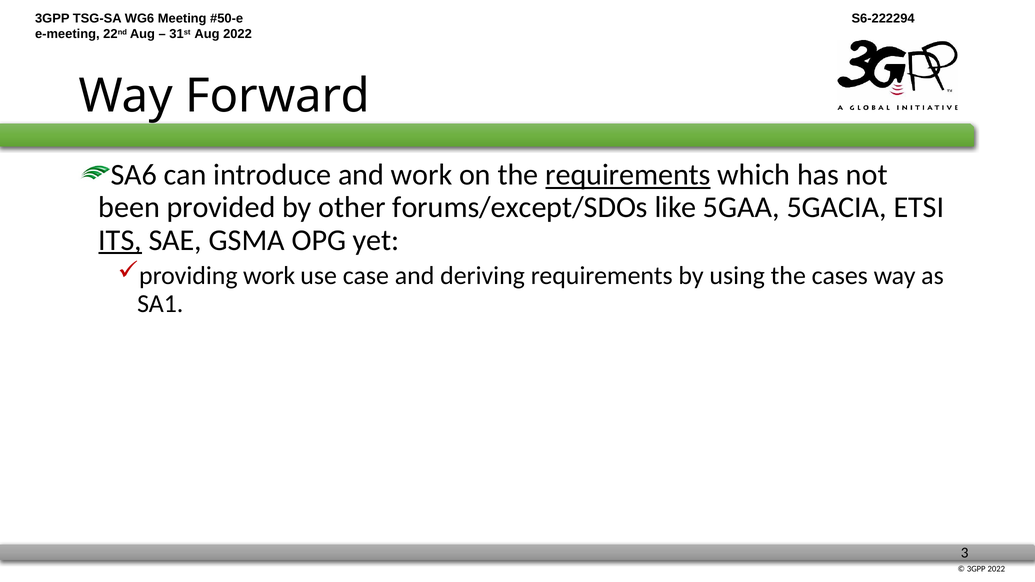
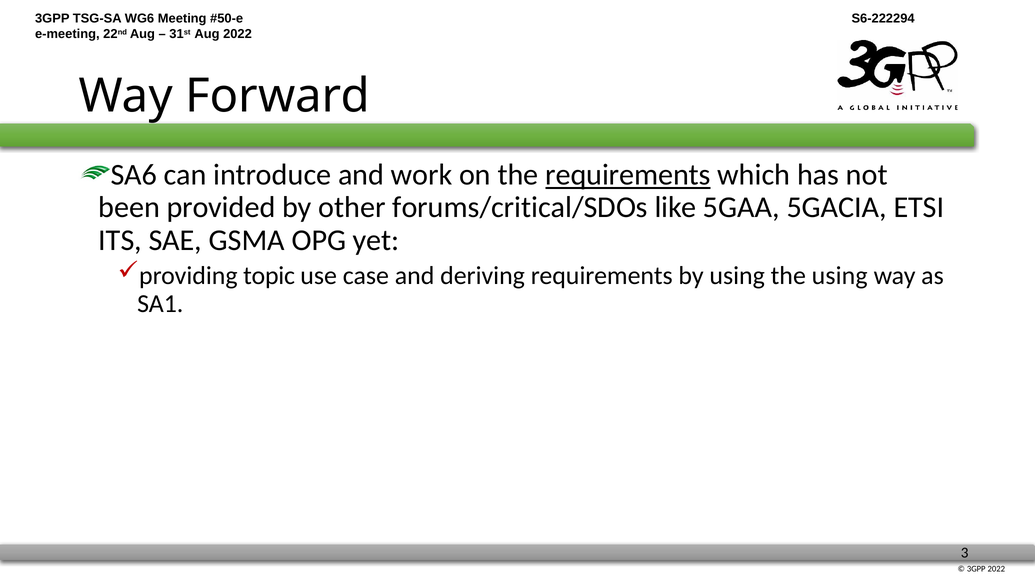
forums/except/SDOs: forums/except/SDOs -> forums/critical/SDOs (520, 208)
ITS underline: present -> none (120, 240)
providing work: work -> topic (269, 276)
the cases: cases -> using (840, 276)
